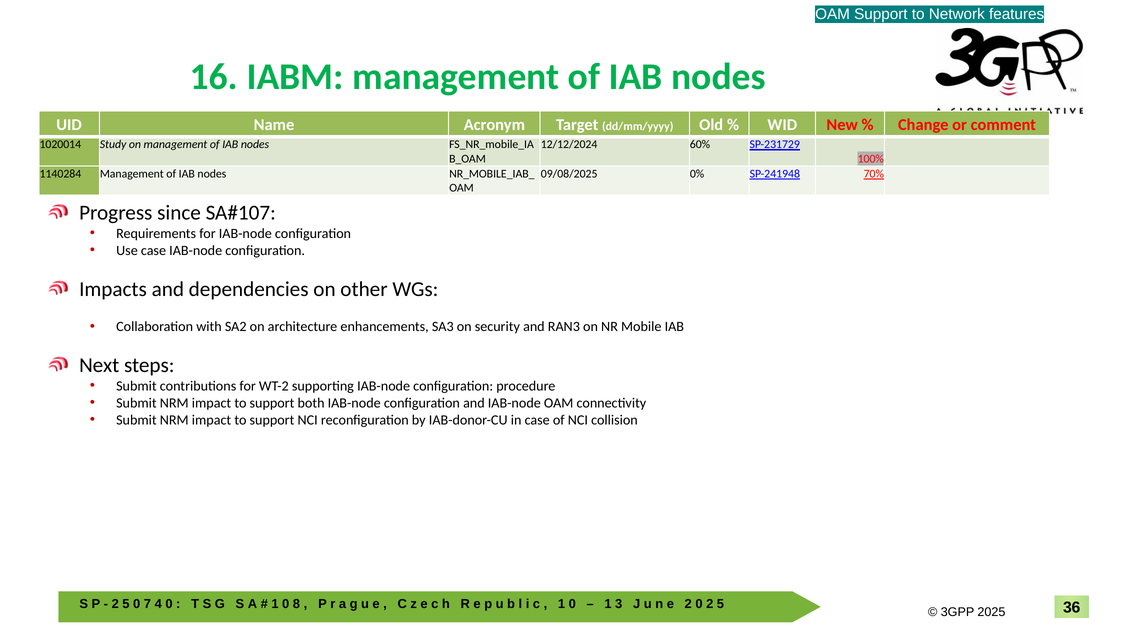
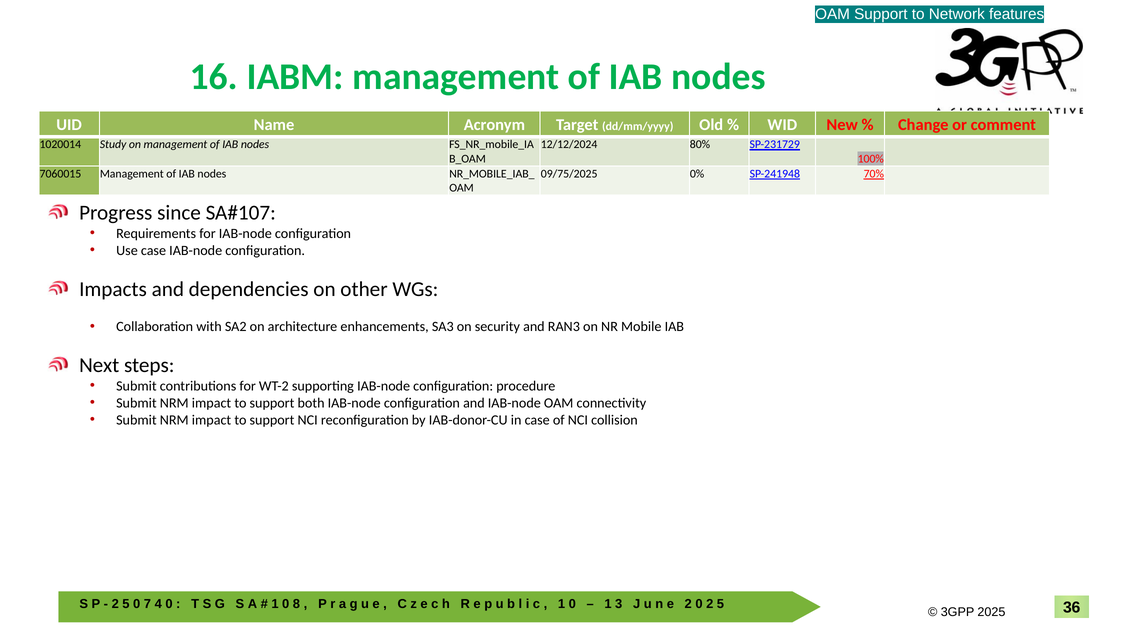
60%: 60% -> 80% (700, 144)
1140284: 1140284 -> 7060015 (60, 174)
09/08/2025: 09/08/2025 -> 09/75/2025 (569, 174)
